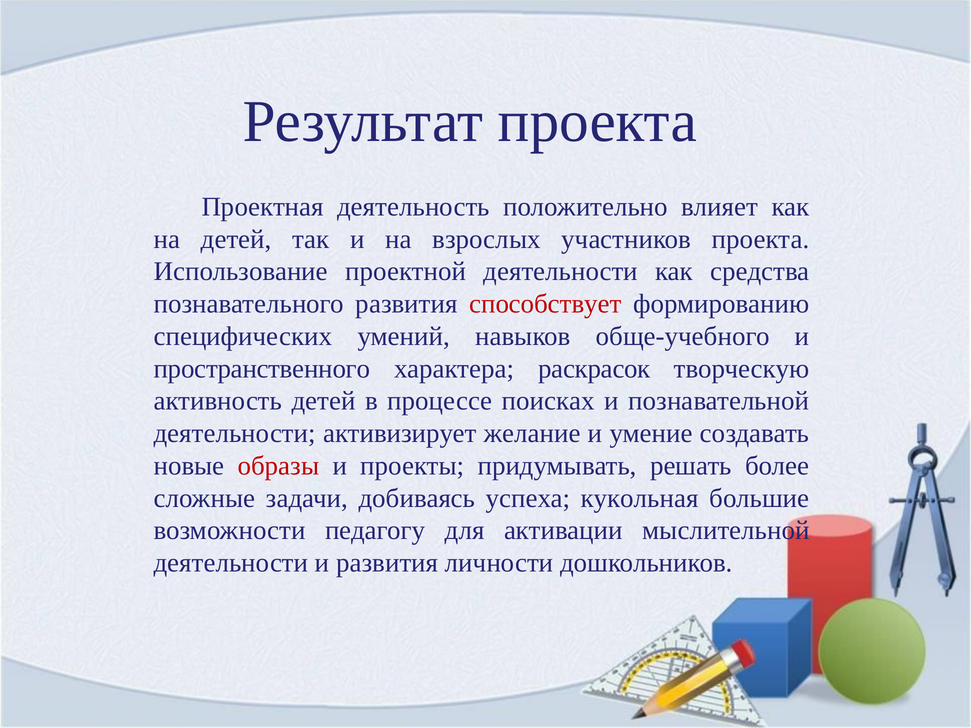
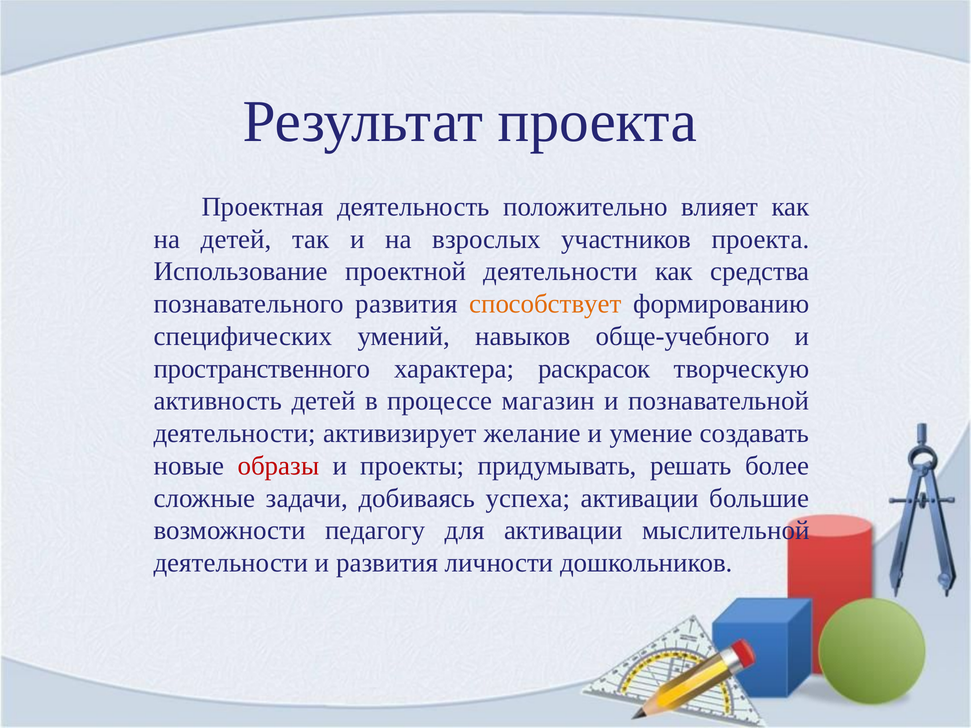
способствует colour: red -> orange (545, 304)
поисках: поисках -> магазин (548, 401)
успеха кукольная: кукольная -> активации (640, 498)
